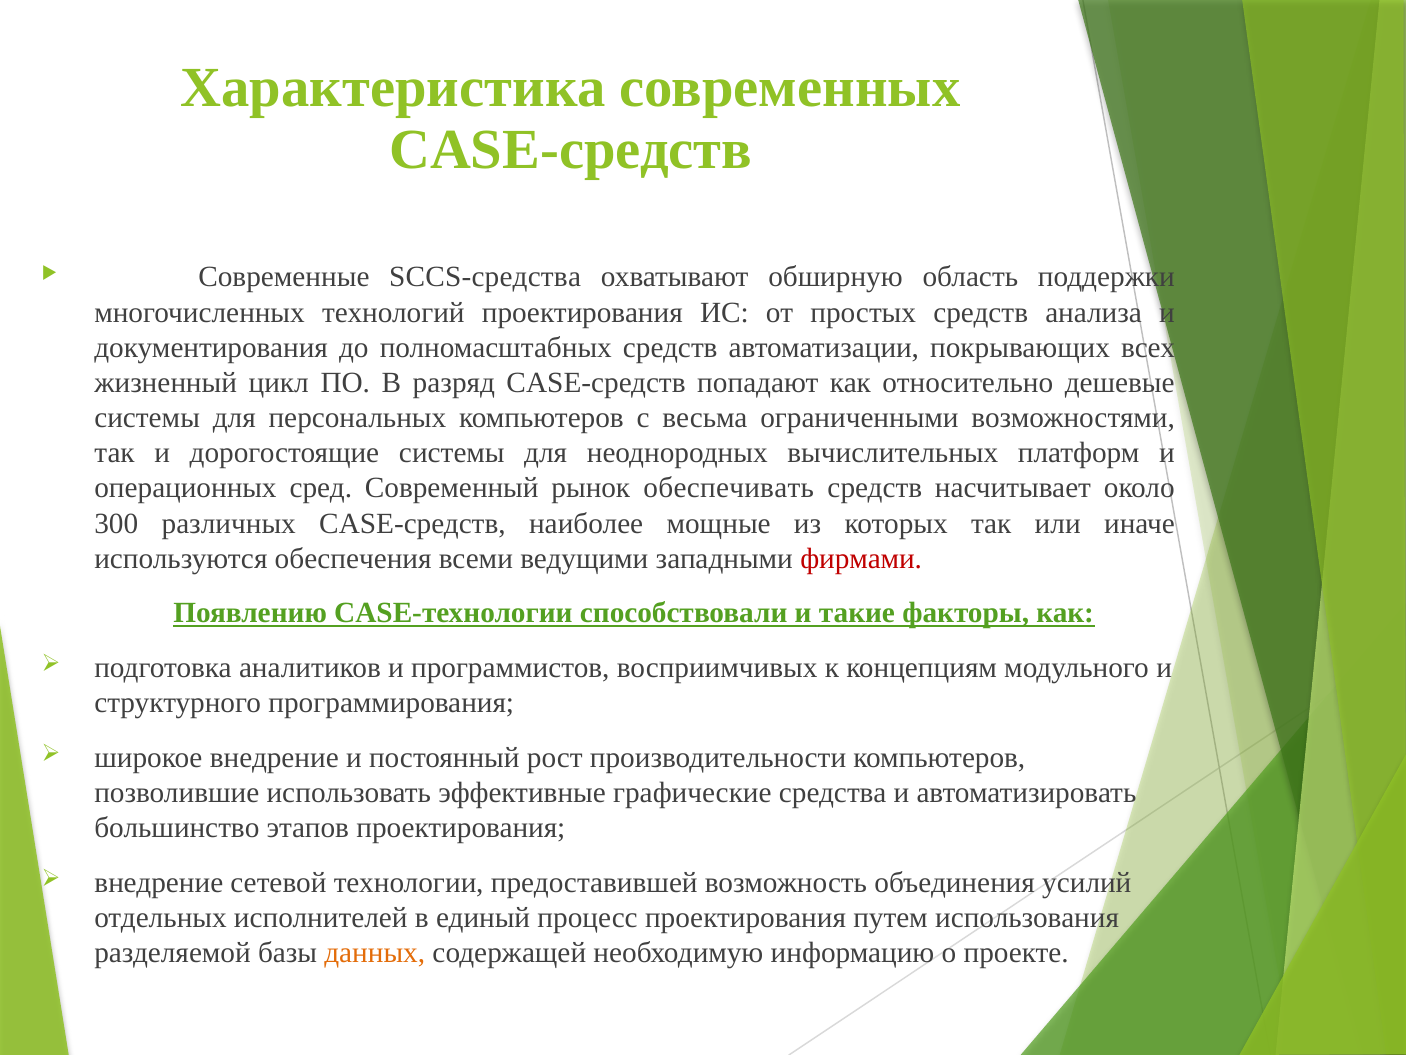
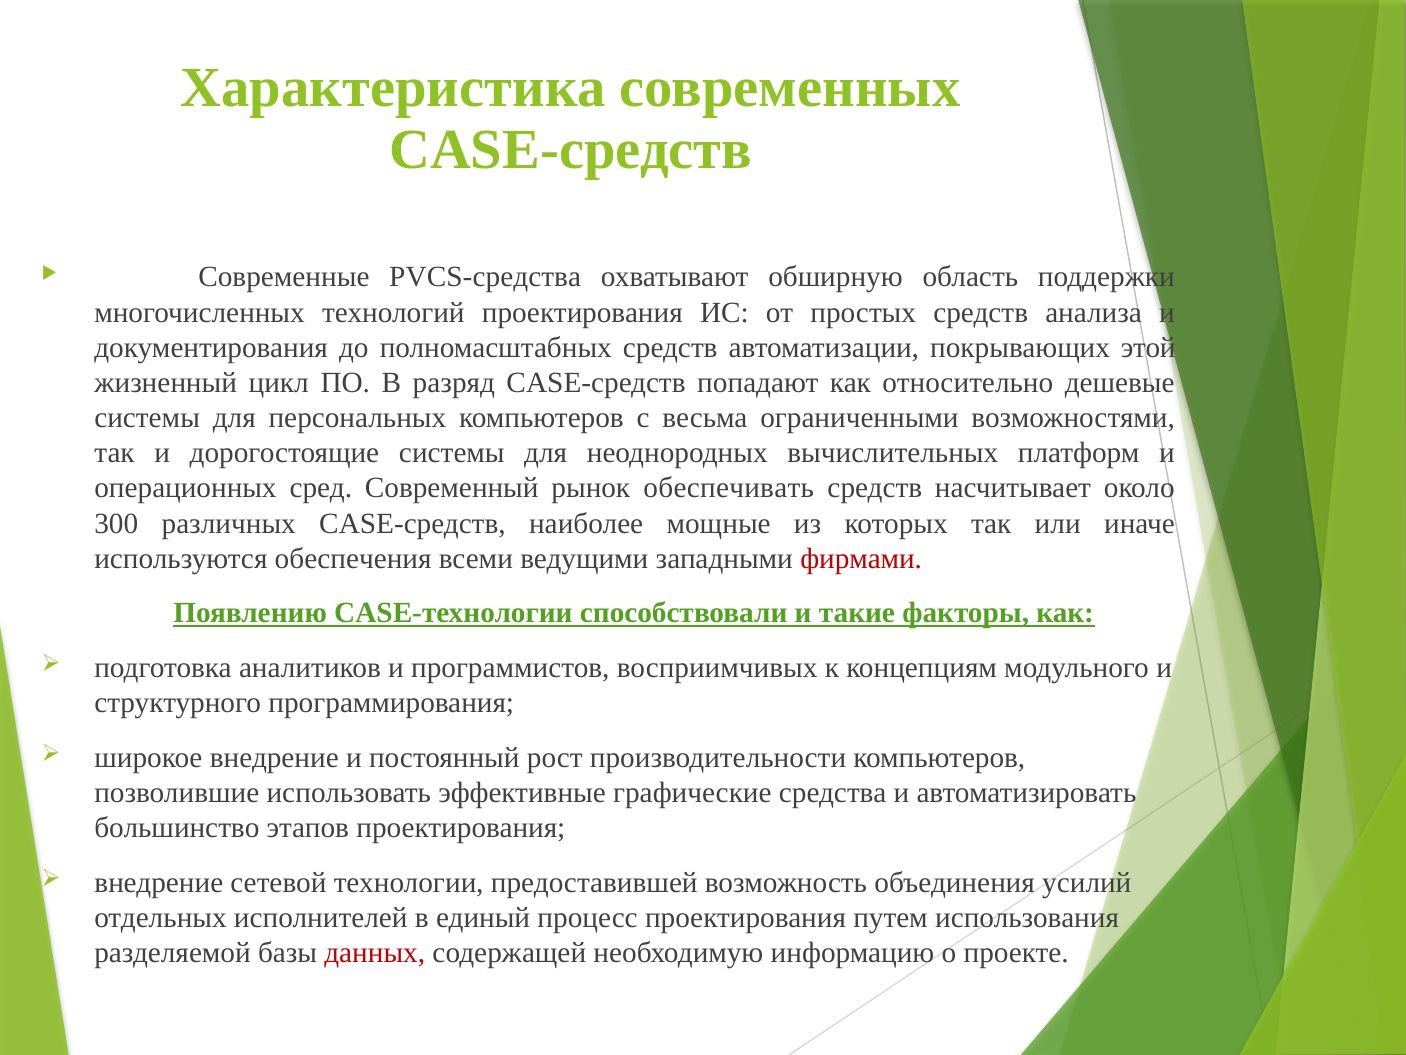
SCCS-средства: SCCS-средства -> PVCS-средства (485, 277)
всех: всех -> этой (1148, 347)
данных colour: orange -> red (375, 953)
